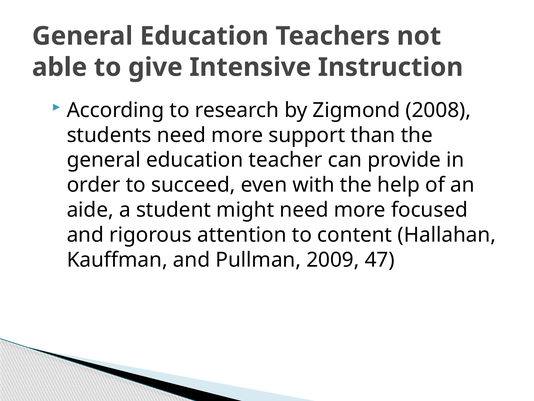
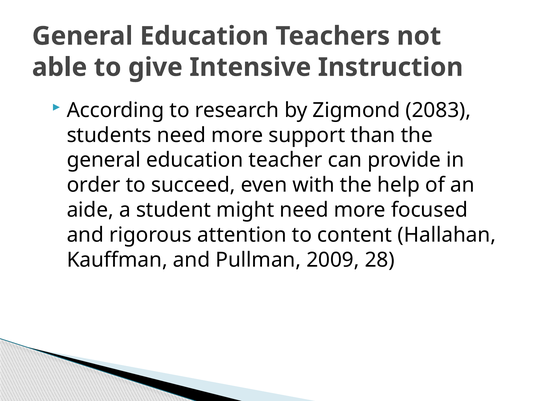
2008: 2008 -> 2083 (438, 110)
47: 47 -> 28 (380, 260)
